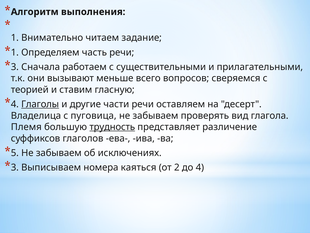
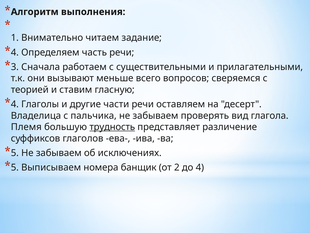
1: 1 -> 4 (15, 52)
Глаголы underline: present -> none (40, 104)
пуговица: пуговица -> пальчика (94, 115)
3: 3 -> 5 (15, 167)
каяться: каяться -> банщик (139, 167)
